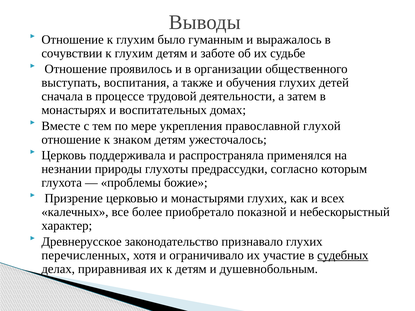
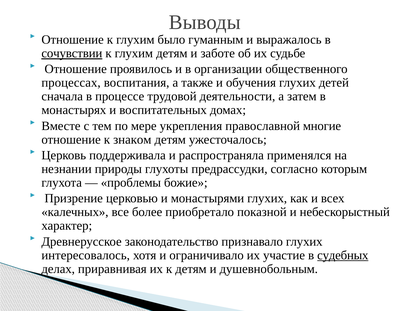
сочувствии underline: none -> present (72, 53)
выступать: выступать -> процессах (71, 83)
глухой: глухой -> многие (322, 126)
перечисленных: перечисленных -> интересовалось (86, 255)
